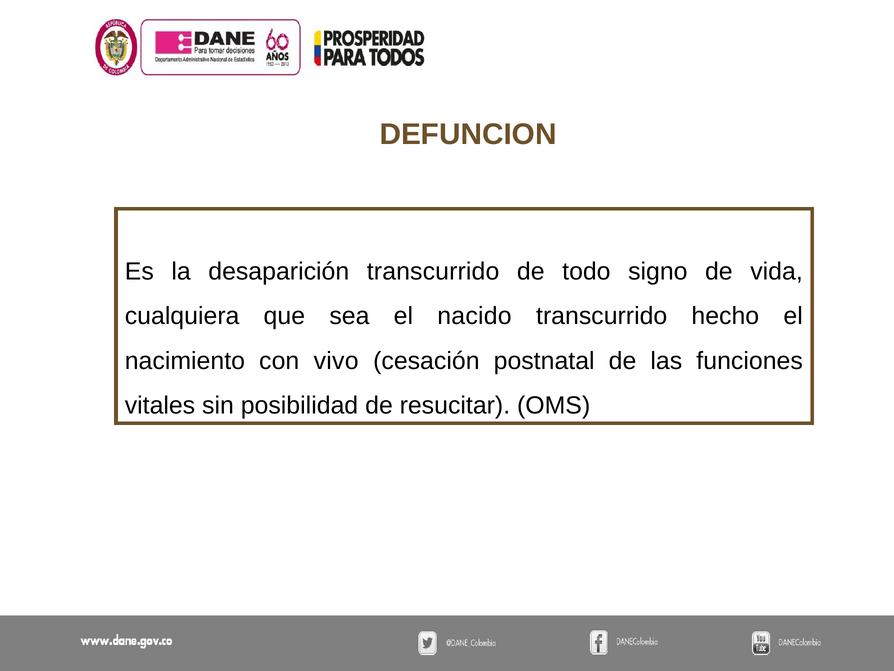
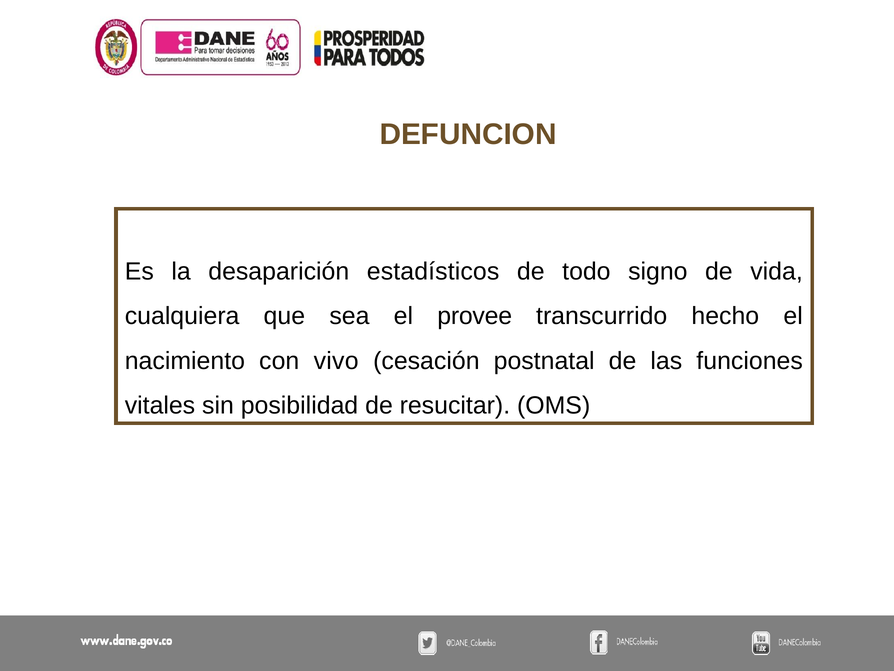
desaparición transcurrido: transcurrido -> estadísticos (433, 271)
nacido: nacido -> provee (475, 316)
